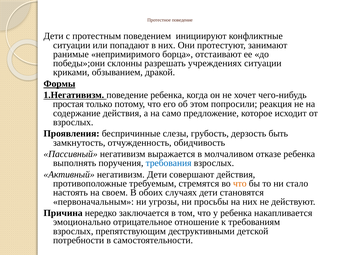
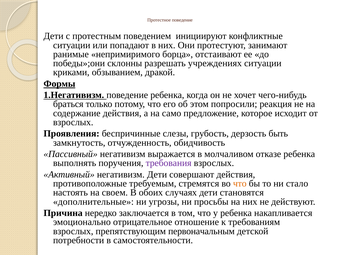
простая: простая -> браться (68, 104)
требования colour: blue -> purple (169, 163)
первоначальным: первоначальным -> дополнительные (93, 202)
деструктивными: деструктивными -> первоначальным (201, 231)
